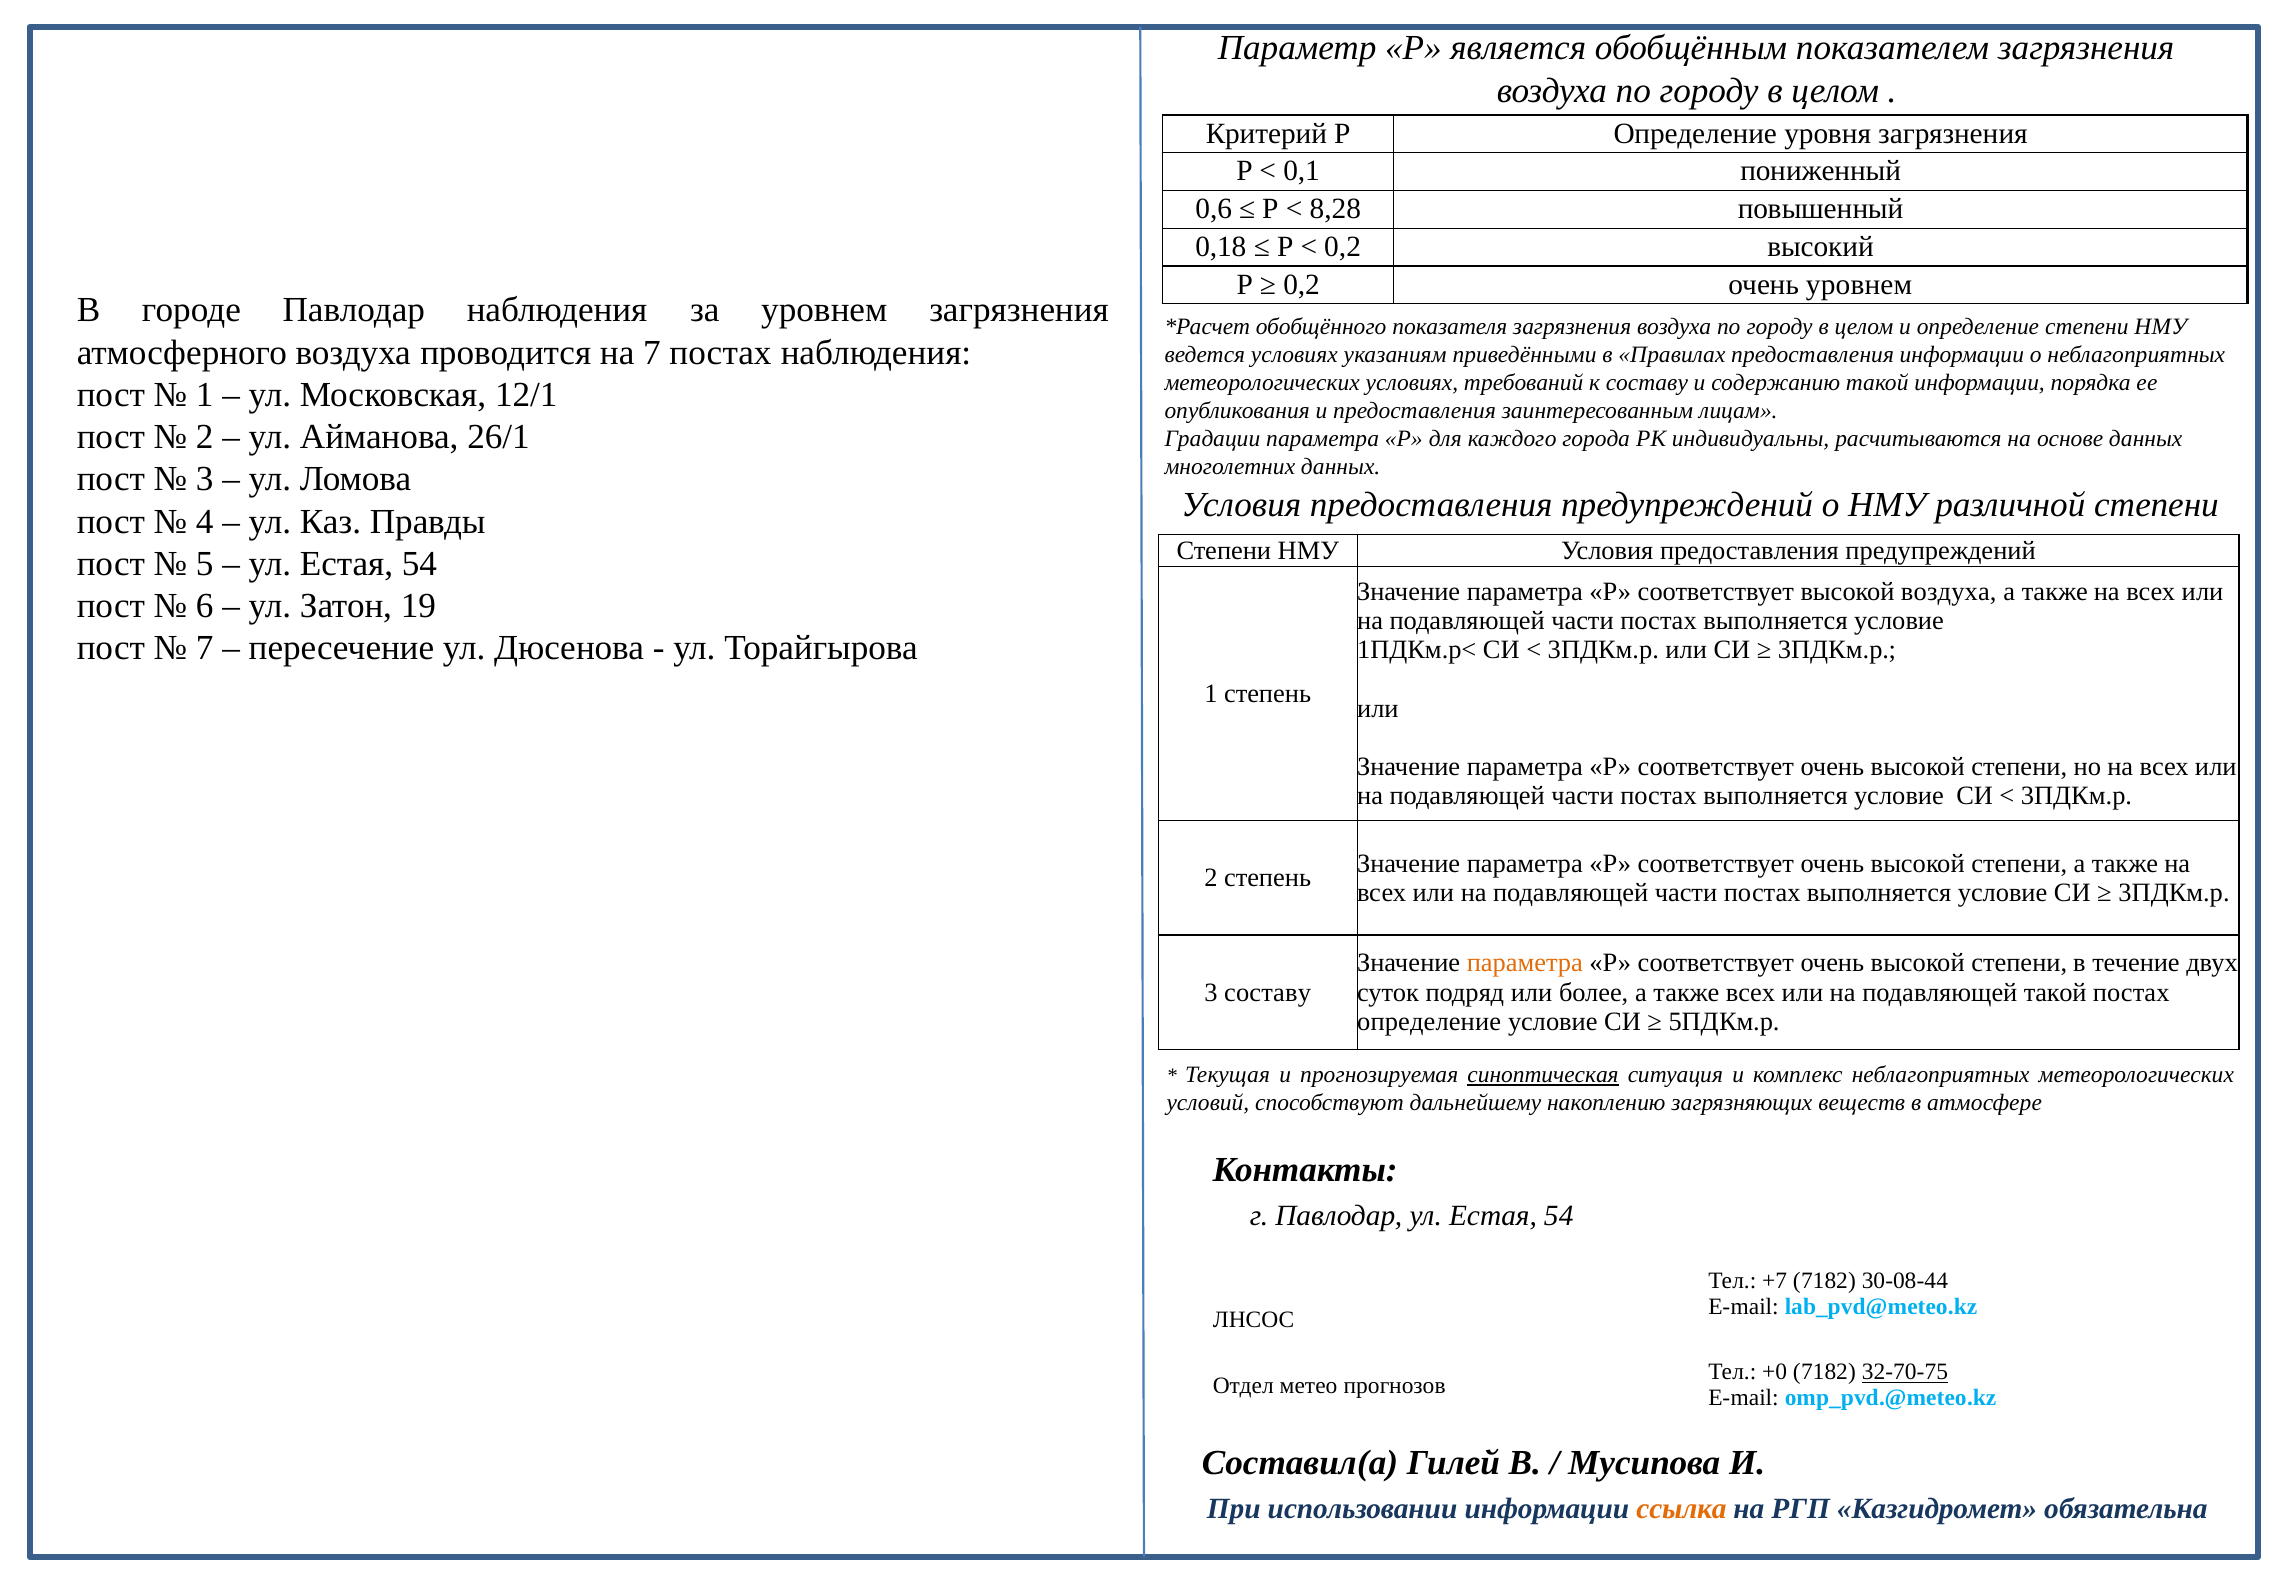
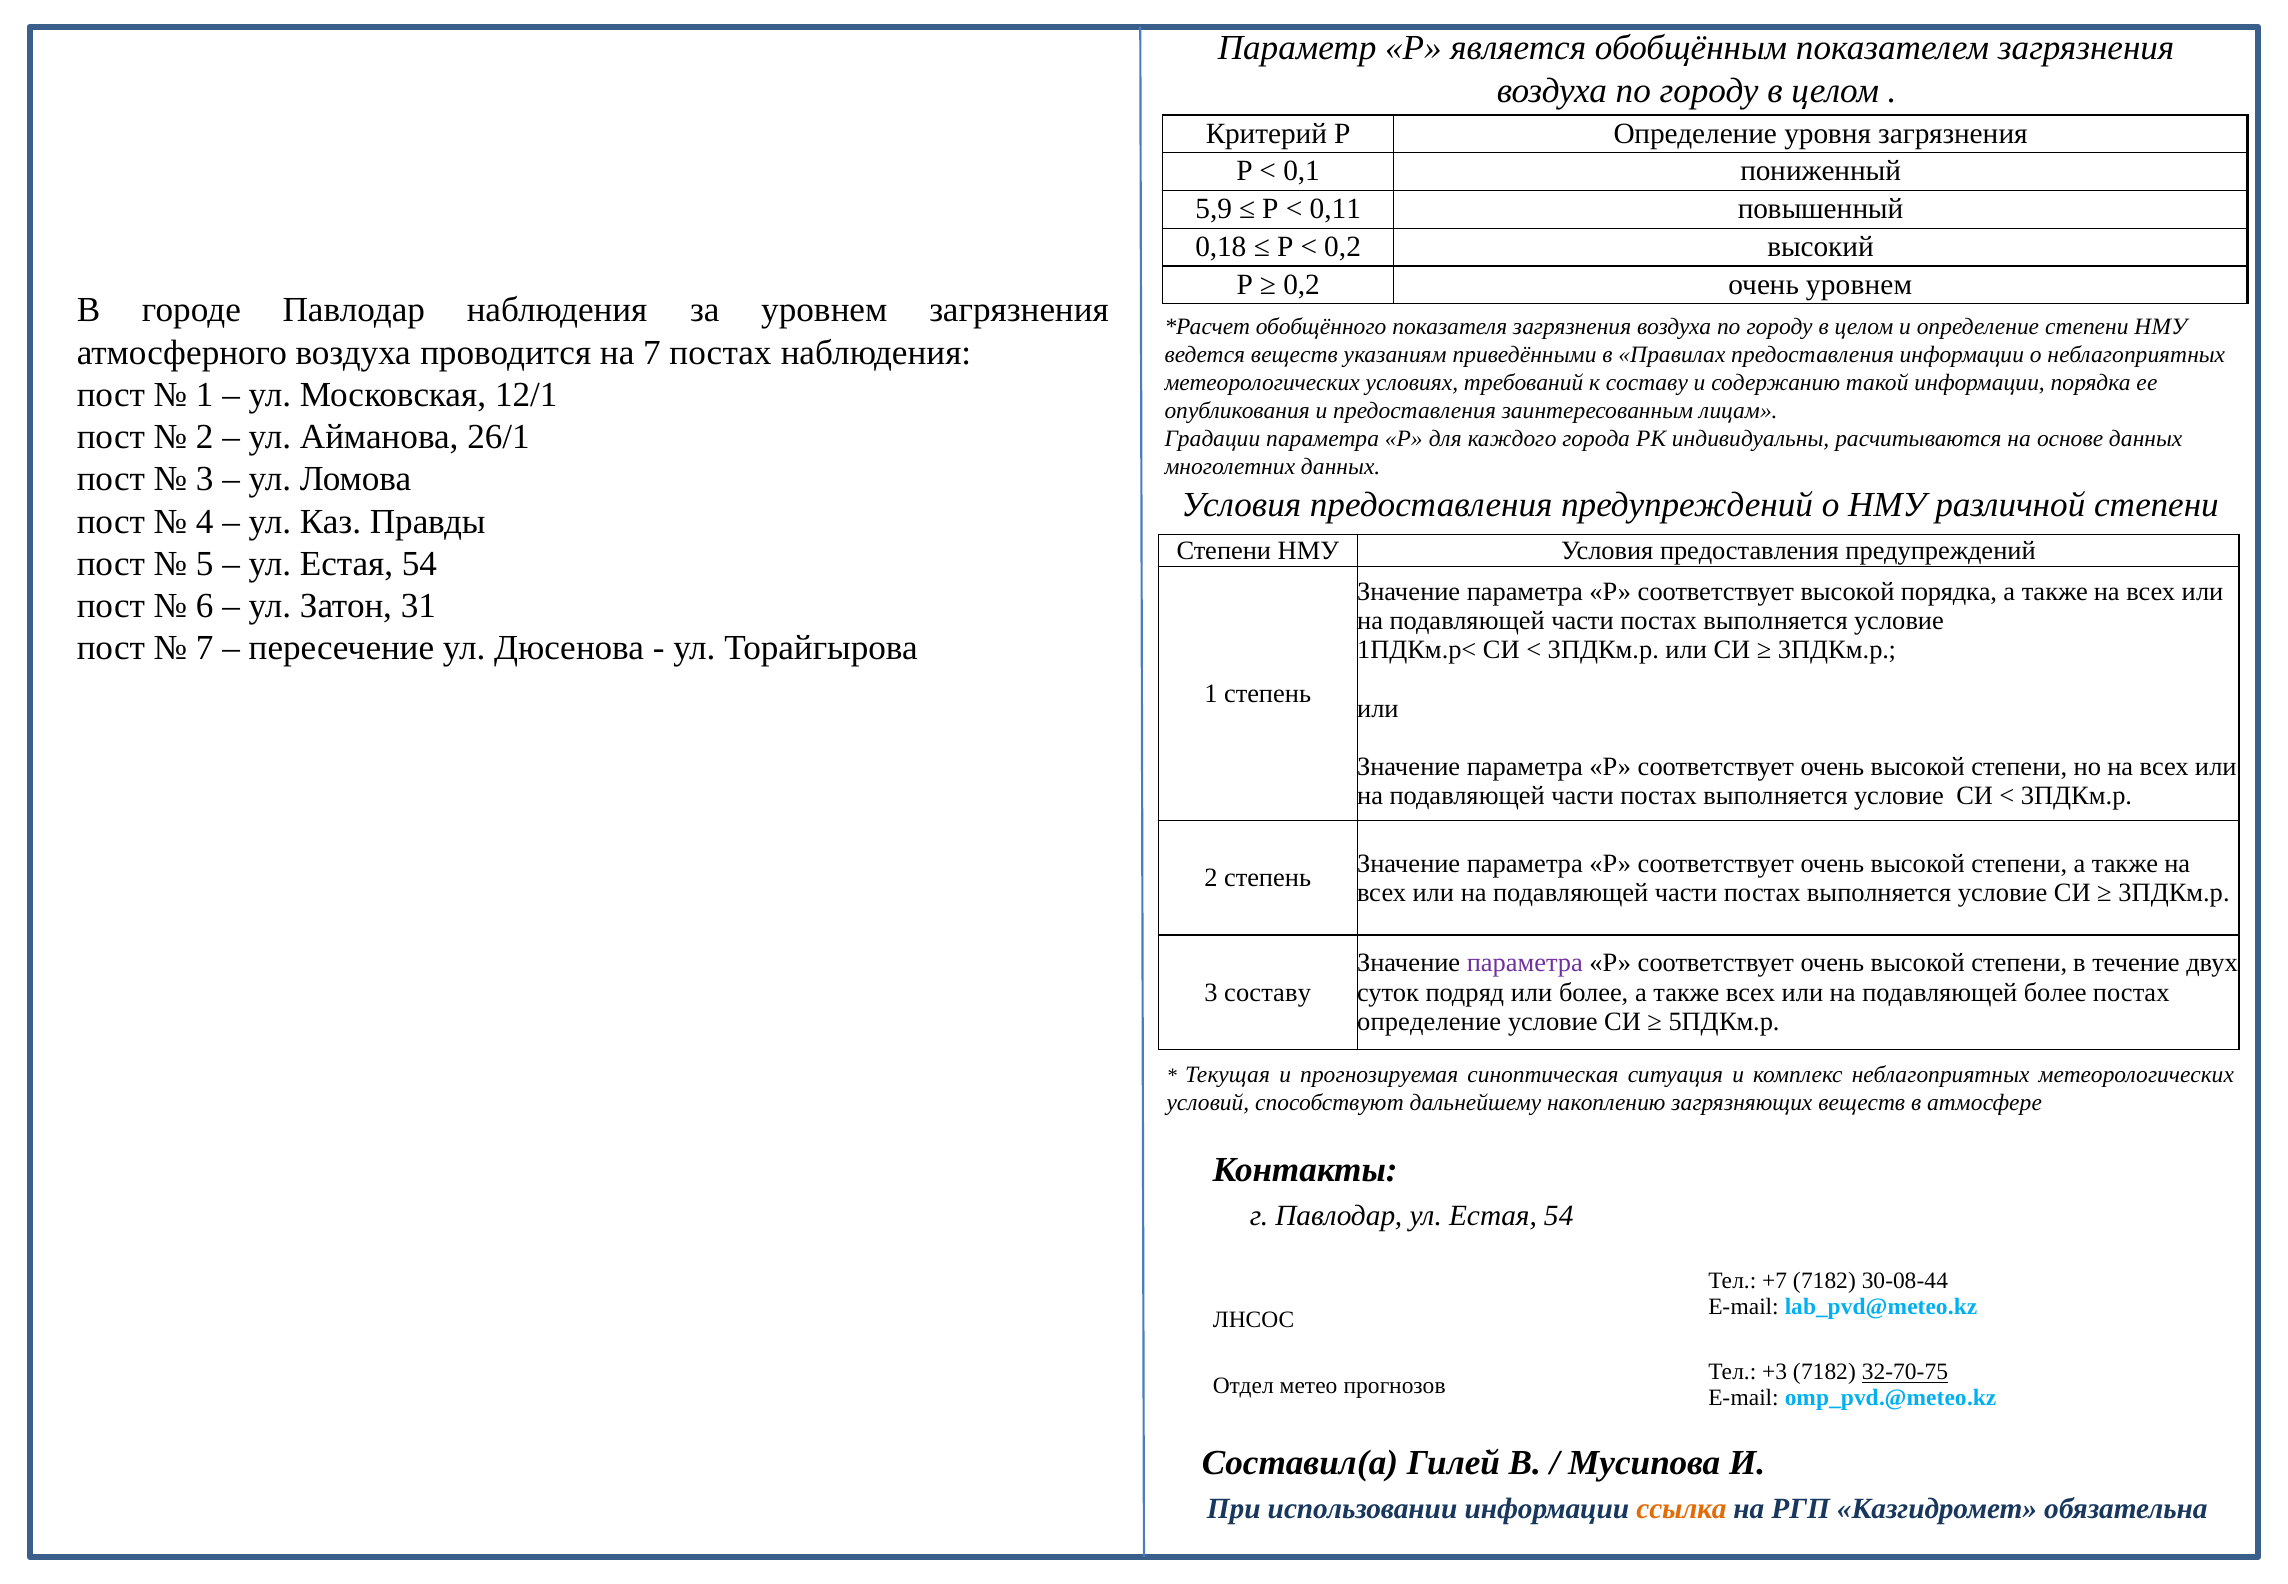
0,6: 0,6 -> 5,9 (1214, 209)
8,28: 8,28 -> 0,11 (1335, 209)
ведется условиях: условиях -> веществ (1294, 355)
высокой воздуха: воздуха -> порядка (1949, 591)
19: 19 -> 31 (418, 606)
параметра colour: orange -> purple (1525, 963)
подавляющей такой: такой -> более (2055, 992)
синоптическая underline: present -> none (1543, 1075)
+0: +0 -> +3 (1775, 1372)
